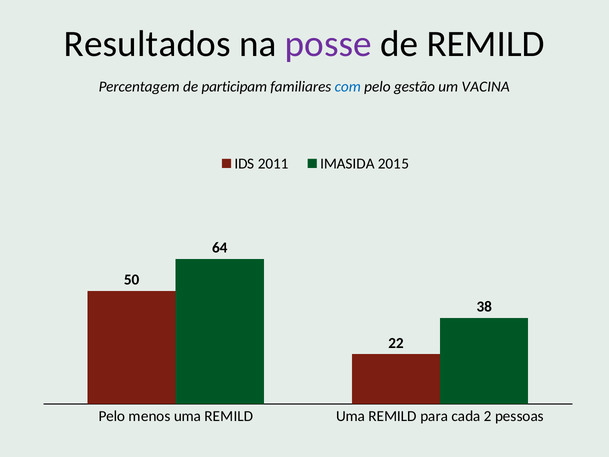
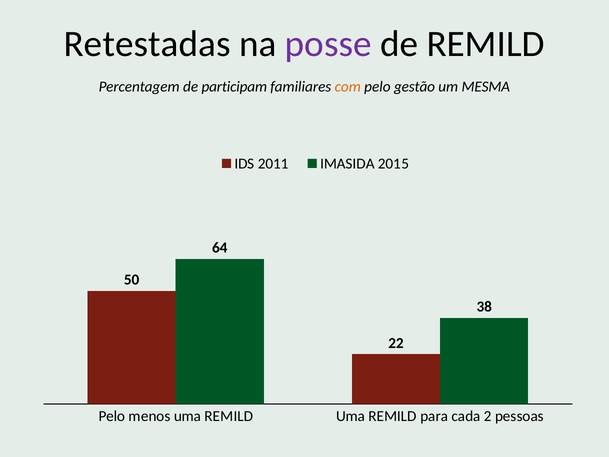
Resultados: Resultados -> Retestadas (147, 44)
com colour: blue -> orange (348, 87)
VACINA: VACINA -> MESMA (486, 87)
